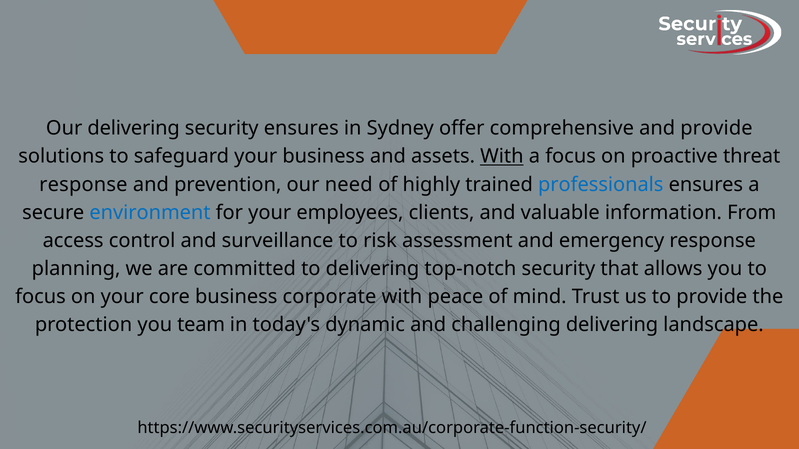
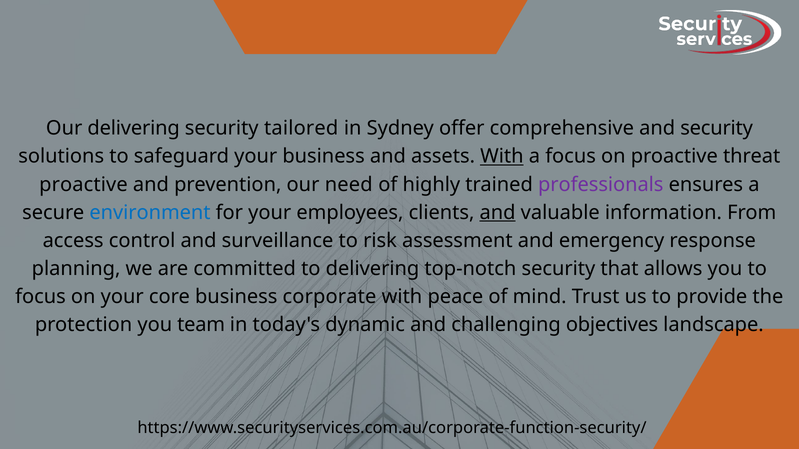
security ensures: ensures -> tailored (301, 128)
and provide: provide -> security (717, 128)
response: response -> proactive (83, 185)
professionals colour: blue -> purple (601, 185)
and underline: none -> present (498, 213)
challenging delivering: delivering -> objectives (612, 325)
